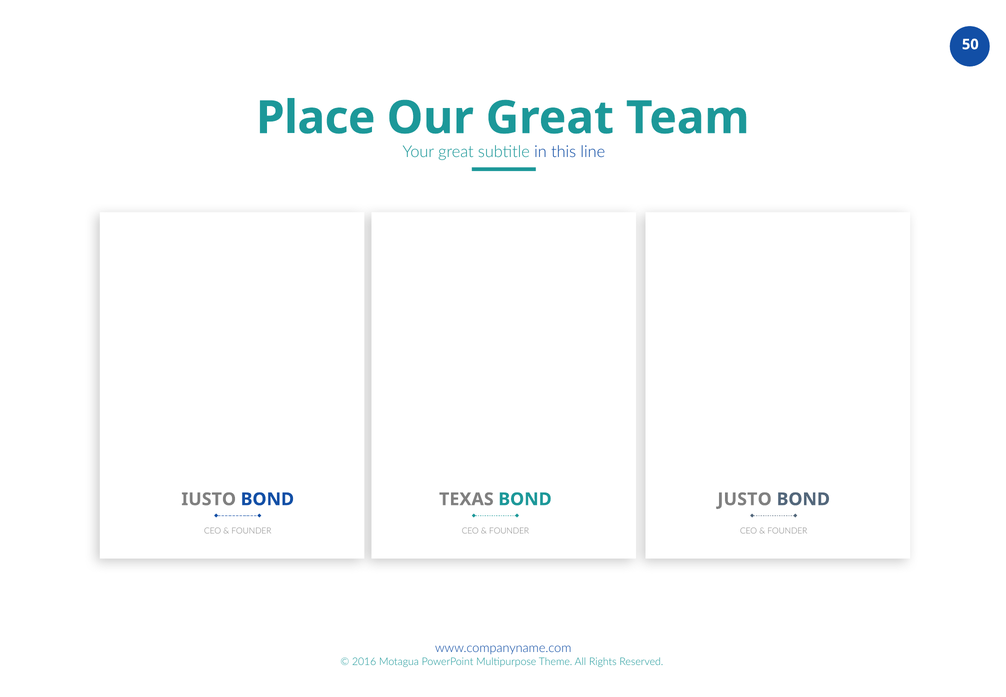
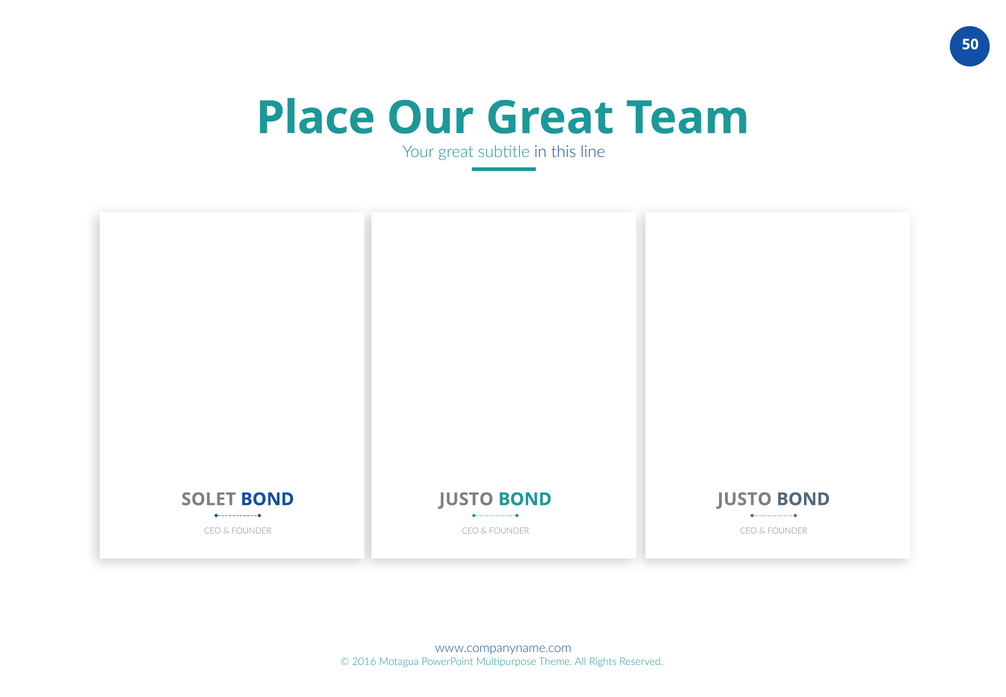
IUSTO: IUSTO -> SOLET (209, 499)
TEXAS: TEXAS -> JUSTO (466, 499)
